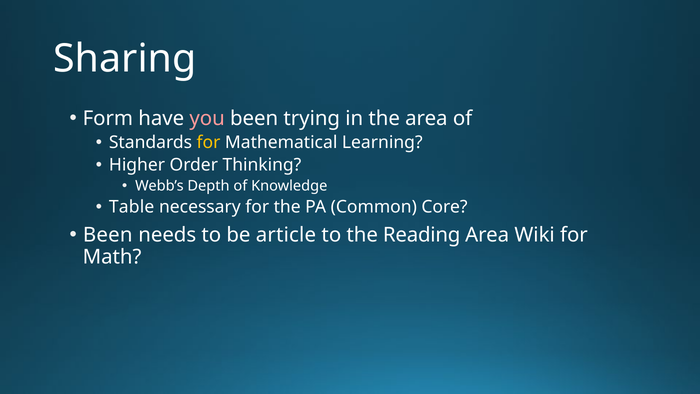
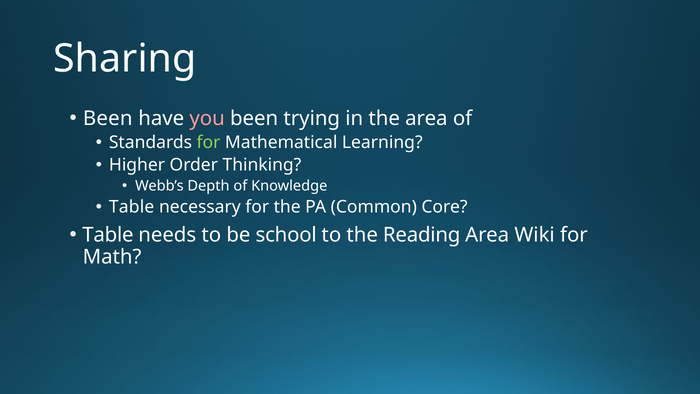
Form: Form -> Been (108, 118)
for colour: yellow -> light green (209, 142)
Been: Been -> Table (108, 235)
article: article -> school (286, 235)
